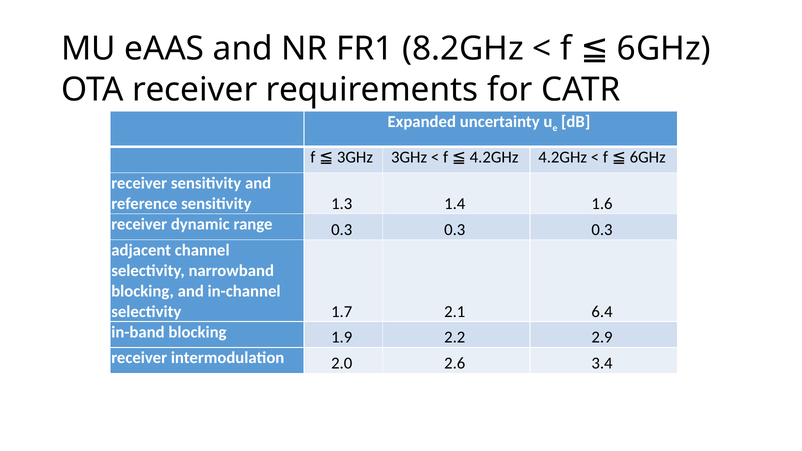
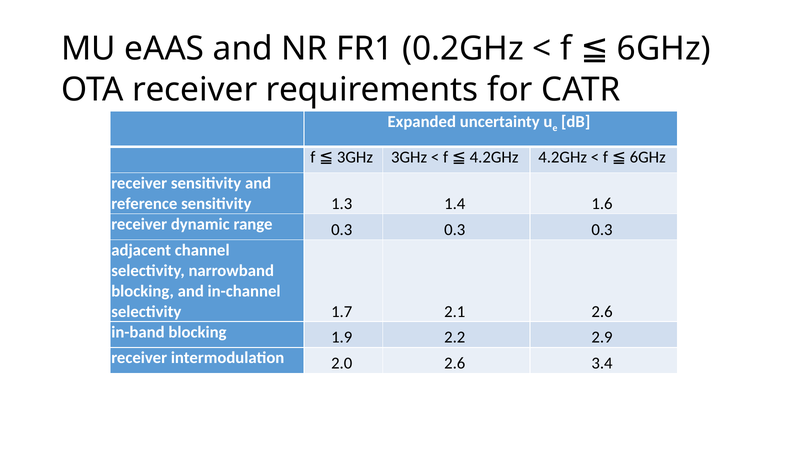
8.2GHz: 8.2GHz -> 0.2GHz (463, 49)
2.1 6.4: 6.4 -> 2.6 (602, 312)
